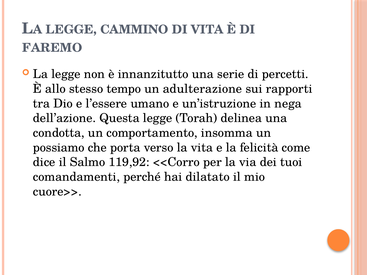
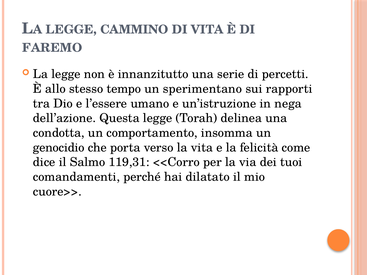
adulterazione: adulterazione -> sperimentano (202, 89)
possiamo: possiamo -> genocidio (59, 148)
119,92: 119,92 -> 119,31 (129, 162)
